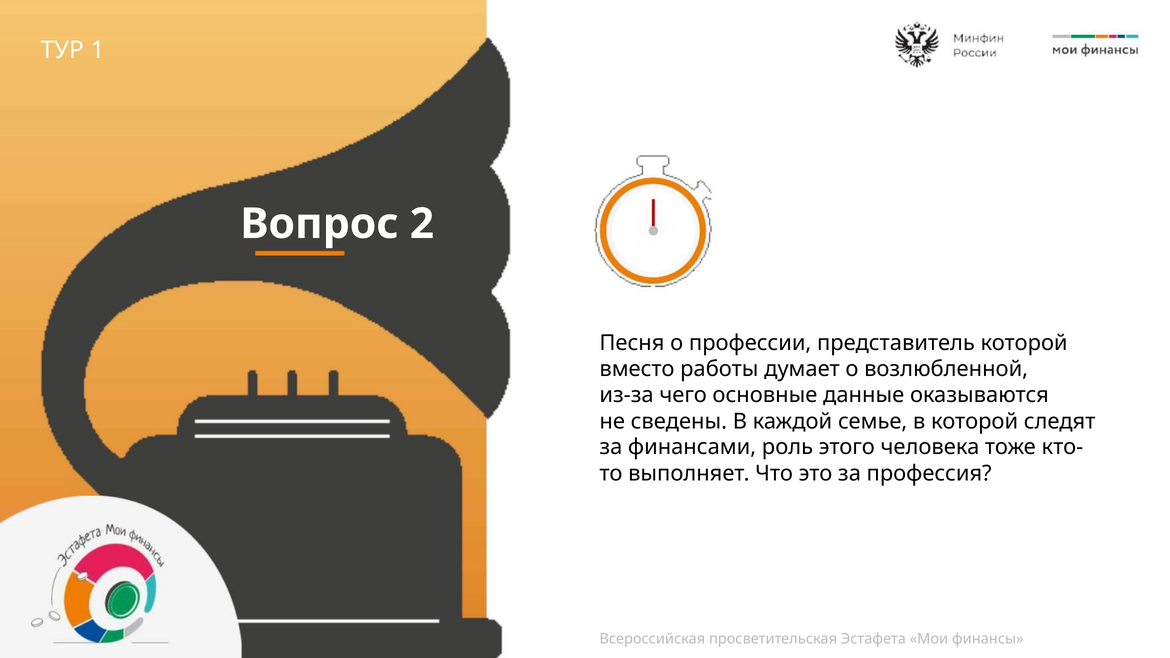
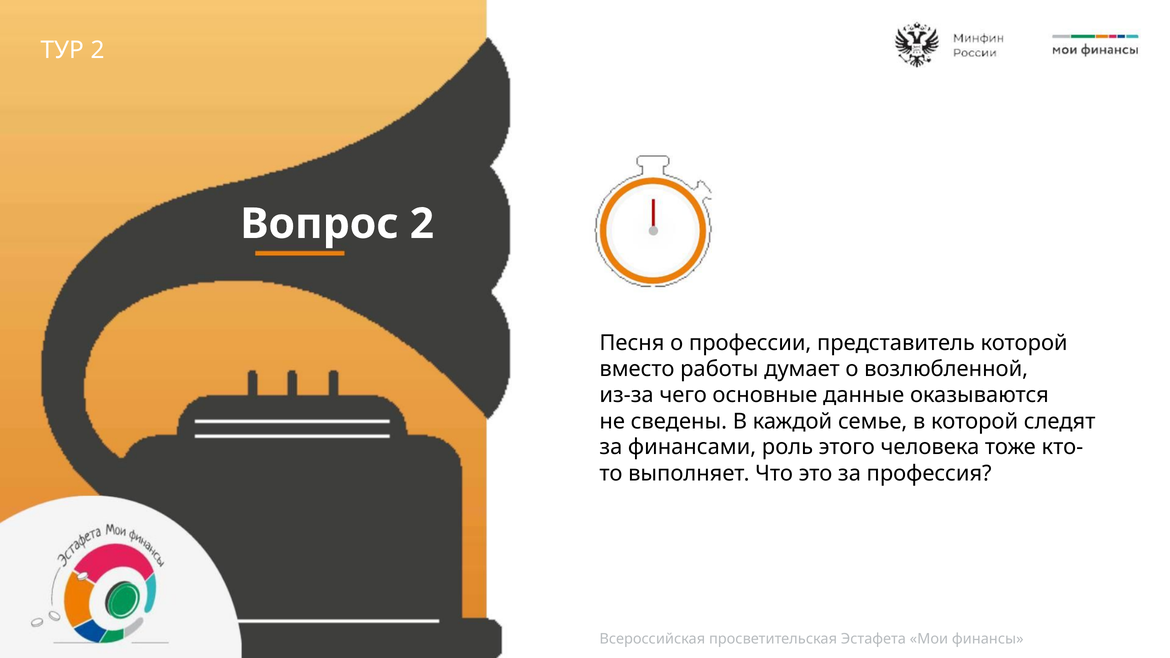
ТУР 1: 1 -> 2 (98, 50)
